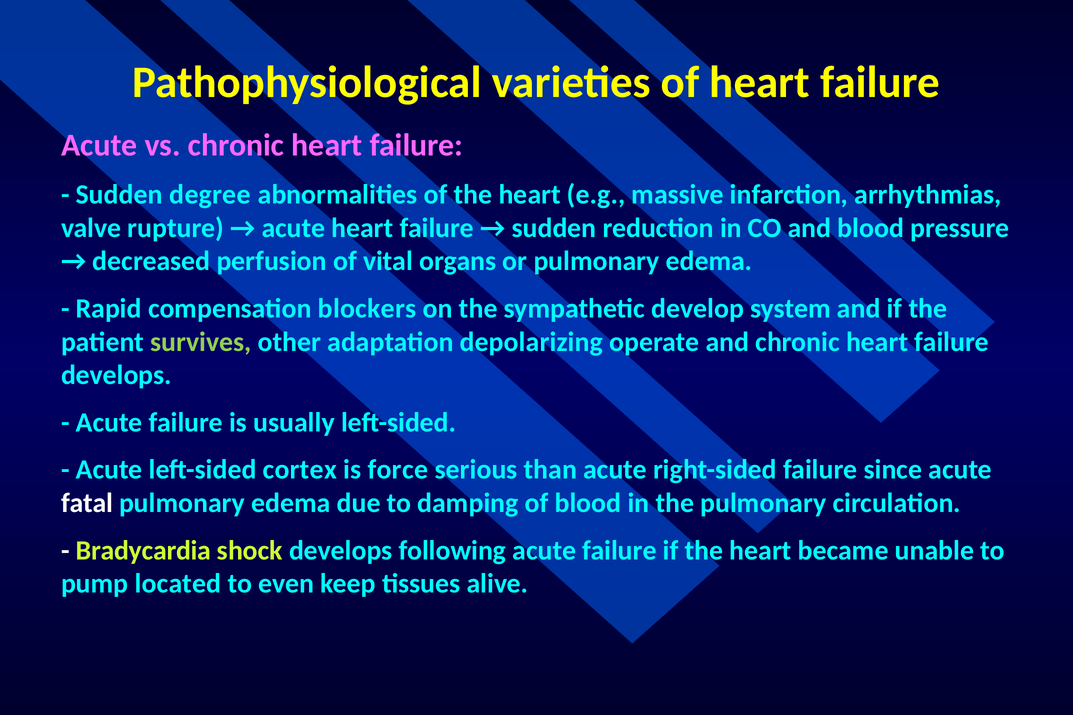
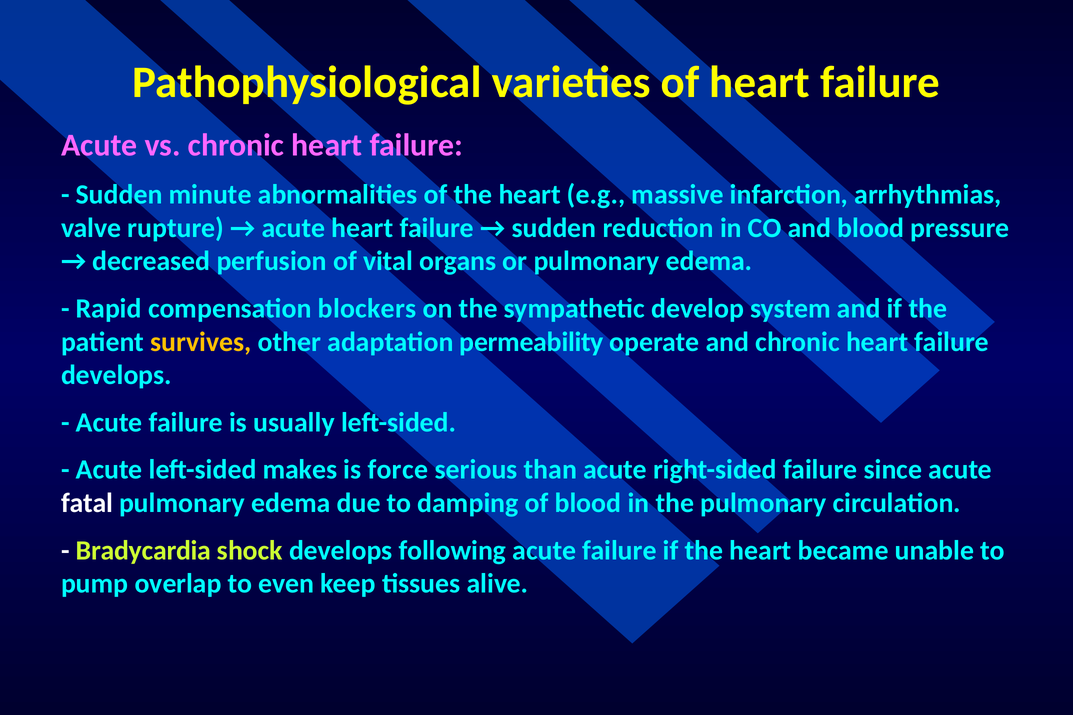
degree: degree -> minute (210, 195)
survives colour: light green -> yellow (201, 342)
depolarizing: depolarizing -> permeability (532, 342)
cortex: cortex -> makes (300, 470)
located: located -> overlap (178, 584)
